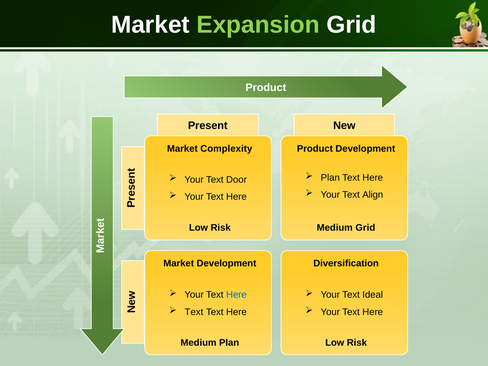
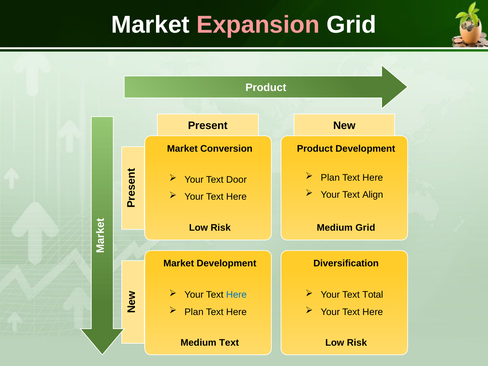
Expansion colour: light green -> pink (258, 25)
Complexity: Complexity -> Conversion (226, 149)
Ideal: Ideal -> Total (373, 295)
Text: Text -> Plan (194, 312)
Medium Plan: Plan -> Text (229, 343)
